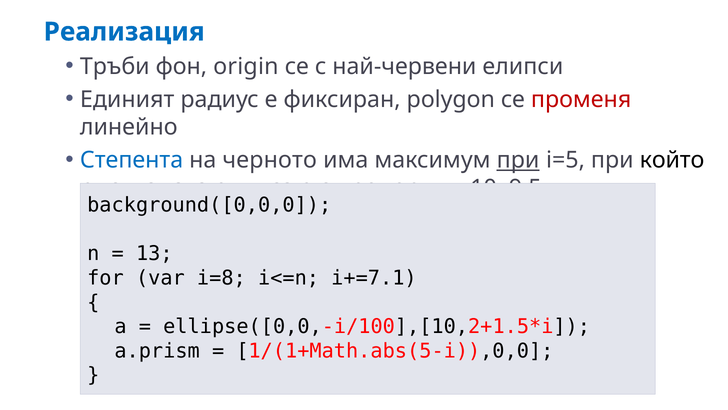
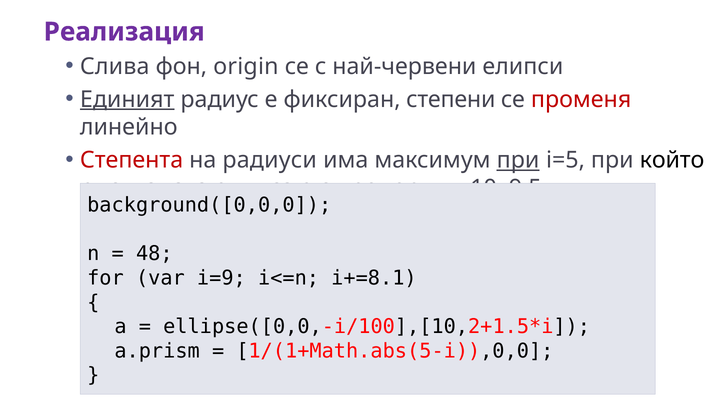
Реализация colour: blue -> purple (124, 32)
Тръби: Тръби -> Слива (115, 66)
Единият underline: none -> present (127, 99)
polygon: polygon -> степени (451, 99)
Степента colour: blue -> red (132, 160)
черното: черното -> радиуси (270, 160)
13: 13 -> 48 (154, 253)
i=8: i=8 -> i=9 (221, 278)
i+=7.1: i+=7.1 -> i+=8.1 (374, 278)
